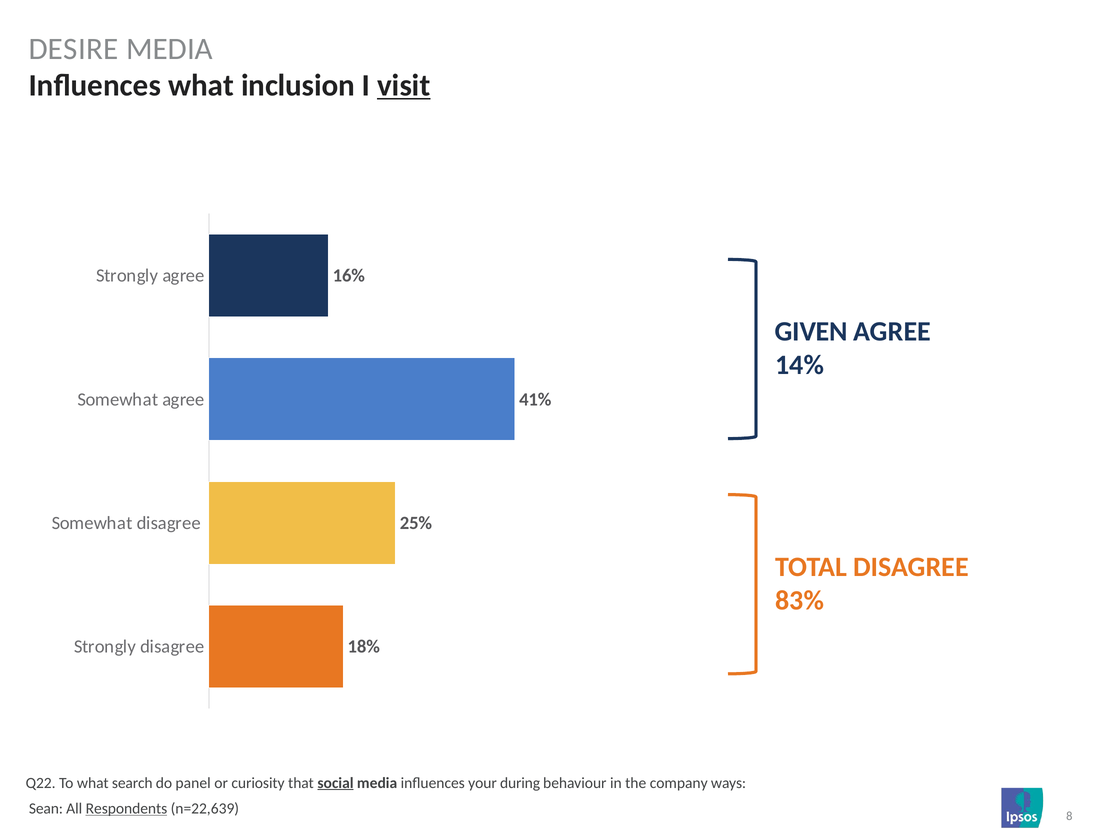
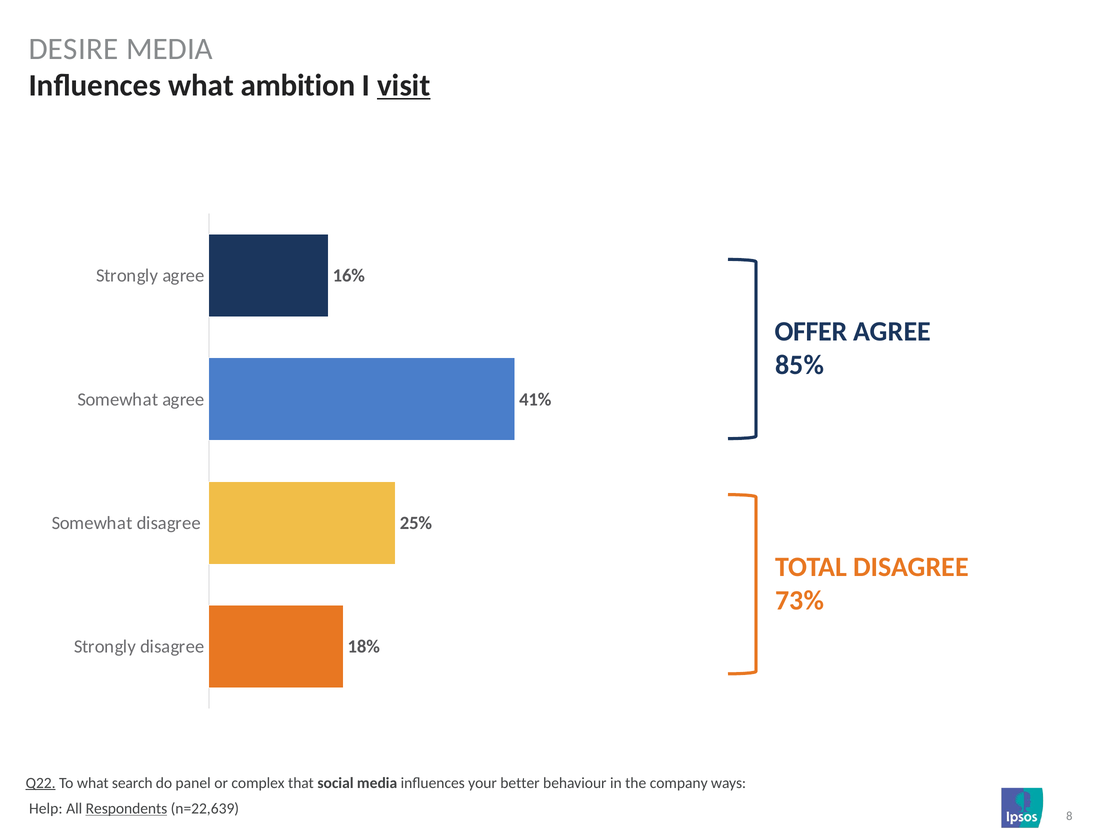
inclusion: inclusion -> ambition (298, 85)
GIVEN: GIVEN -> OFFER (811, 332)
14%: 14% -> 85% (800, 365)
83%: 83% -> 73% (800, 600)
Q22 underline: none -> present (41, 783)
curiosity: curiosity -> complex (258, 783)
social underline: present -> none (336, 783)
during: during -> better (520, 783)
Sean: Sean -> Help (46, 809)
